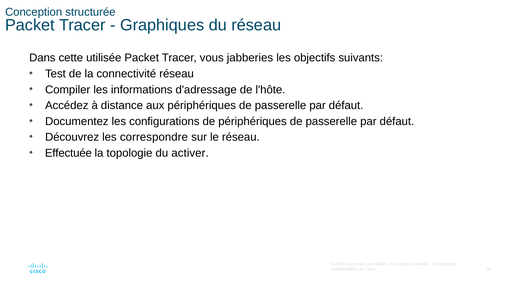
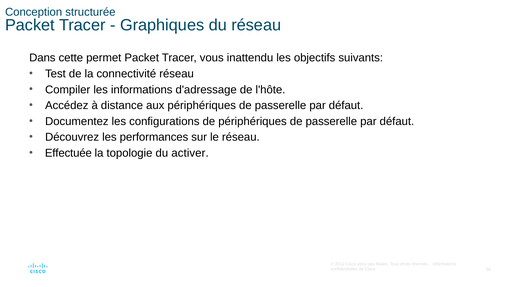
utilisée: utilisée -> permet (104, 58)
jabberies: jabberies -> inattendu (250, 58)
correspondre: correspondre -> performances (154, 137)
